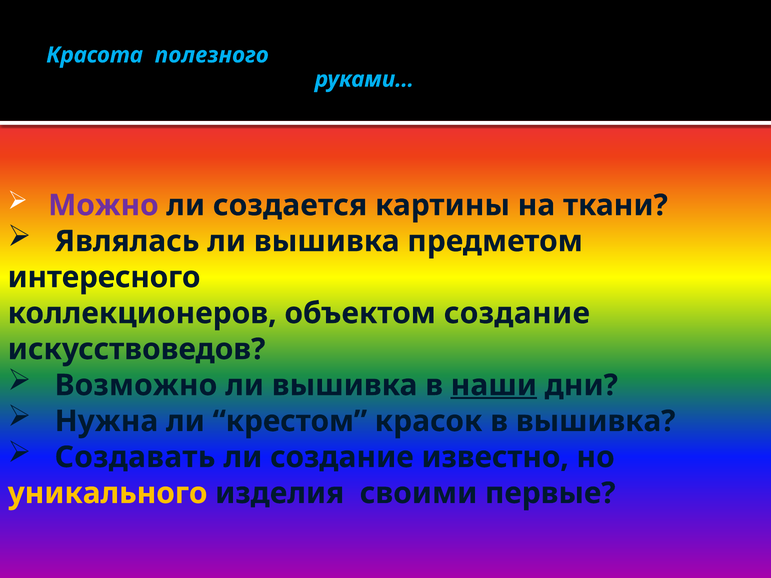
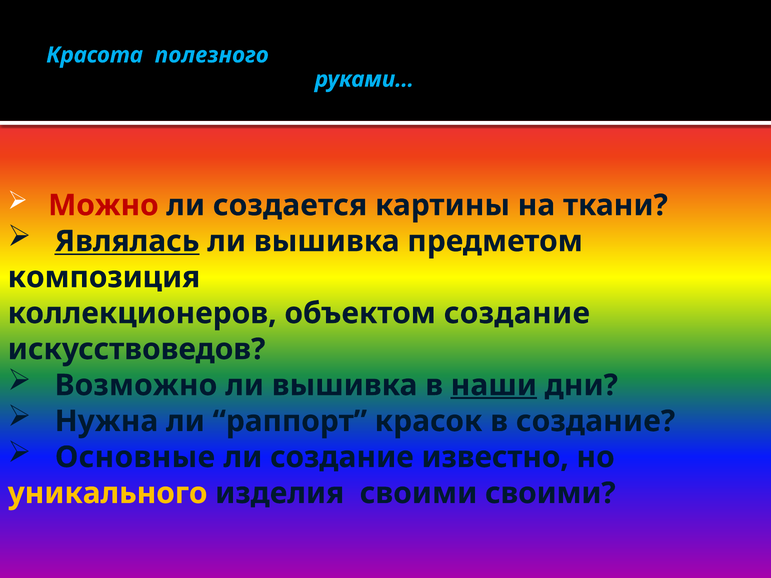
Можно colour: purple -> red (103, 205)
Являлась underline: none -> present (127, 241)
интересного: интересного -> композиция (104, 277)
крестом: крестом -> раппорт (290, 421)
в вышивка: вышивка -> создание (596, 421)
Создавать: Создавать -> Основные (135, 457)
своими первые: первые -> своими (550, 493)
